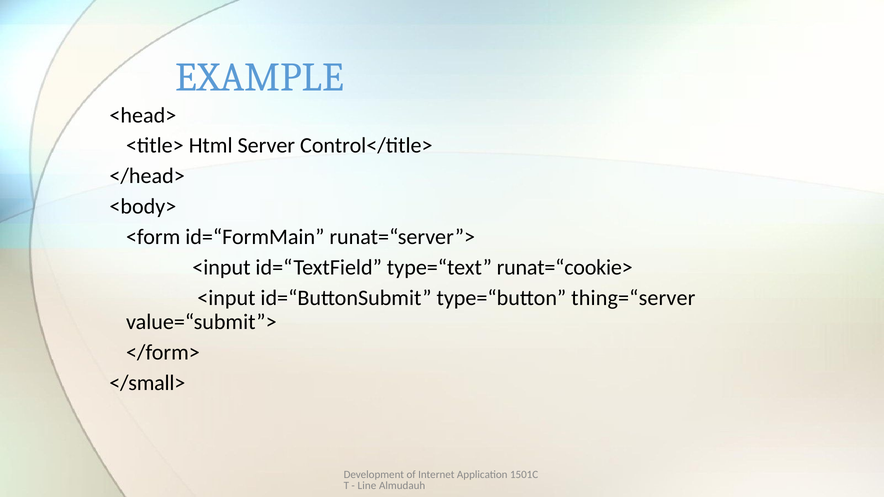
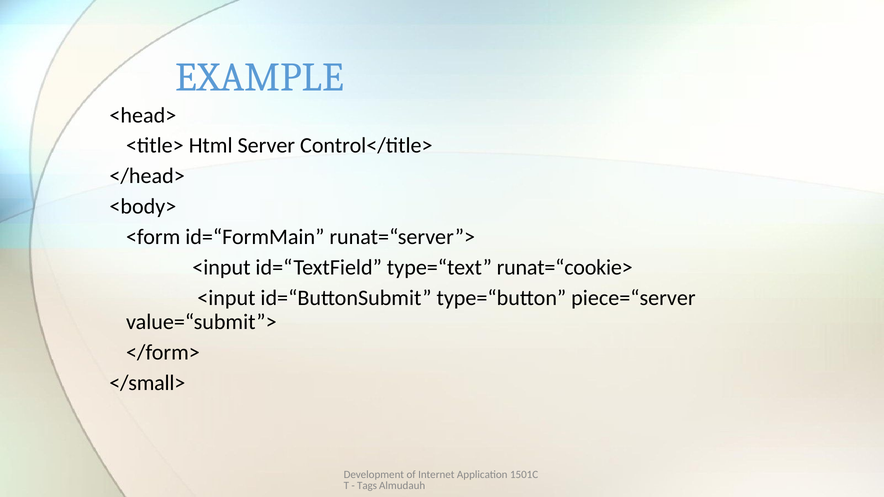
thing=“server: thing=“server -> piece=“server (633, 298)
Line: Line -> Tags (367, 486)
